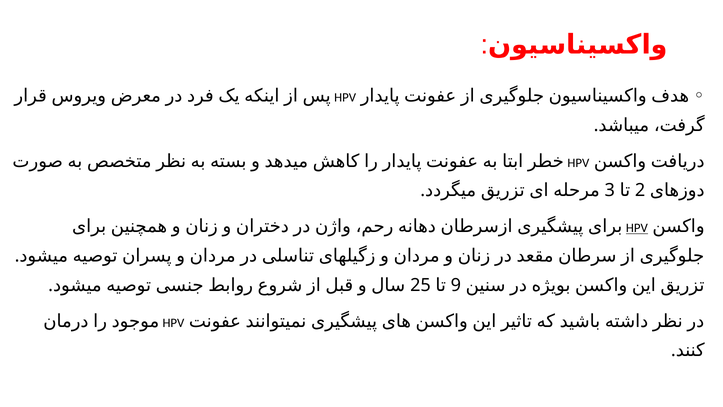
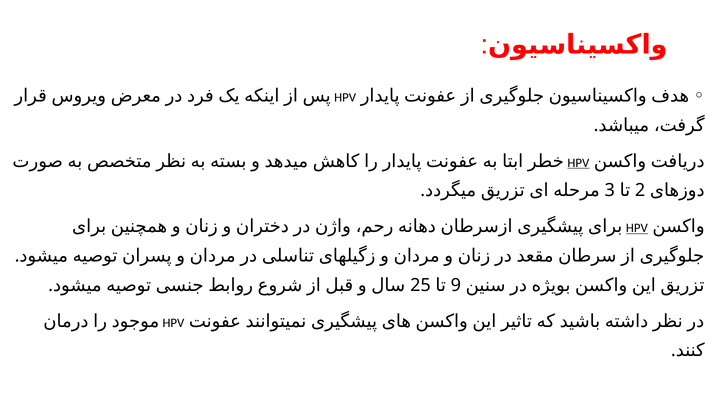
HPV underline: none -> present (578, 163)
